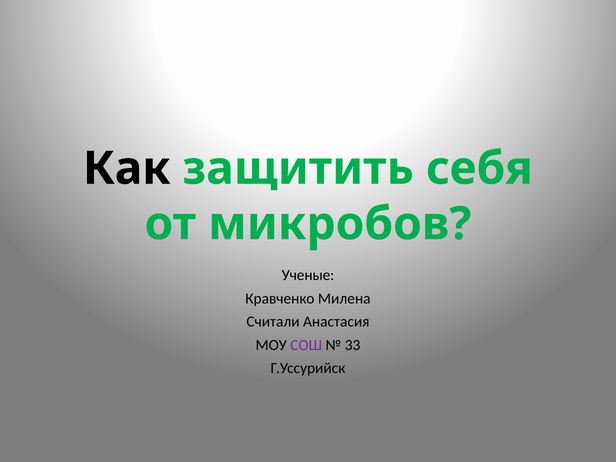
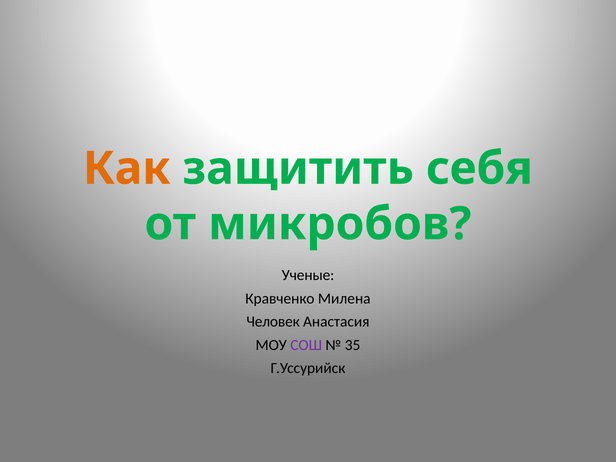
Как colour: black -> orange (127, 169)
Считали: Считали -> Человек (273, 322)
33: 33 -> 35 (353, 345)
